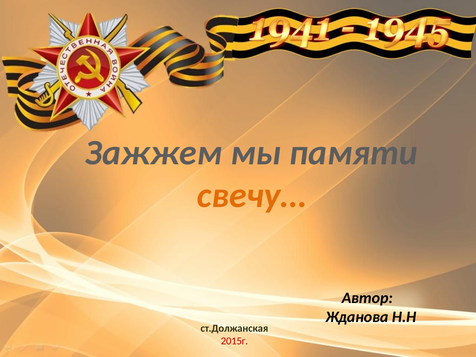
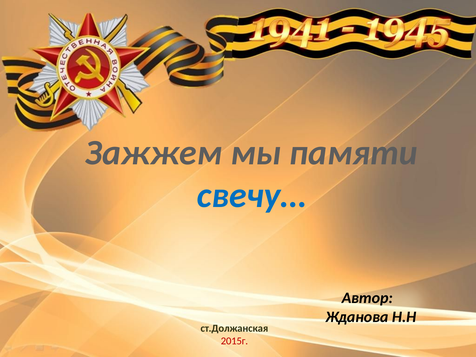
свечу… colour: orange -> blue (251, 196)
